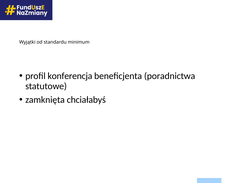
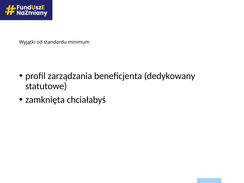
konferencja: konferencja -> zarządzania (70, 76)
poradnictwa: poradnictwa -> dedykowany (170, 76)
